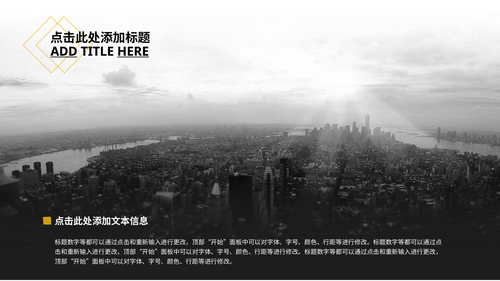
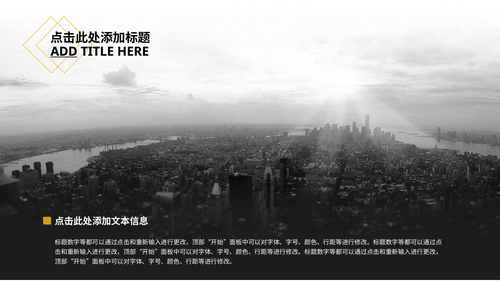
HERE underline: present -> none (133, 52)
